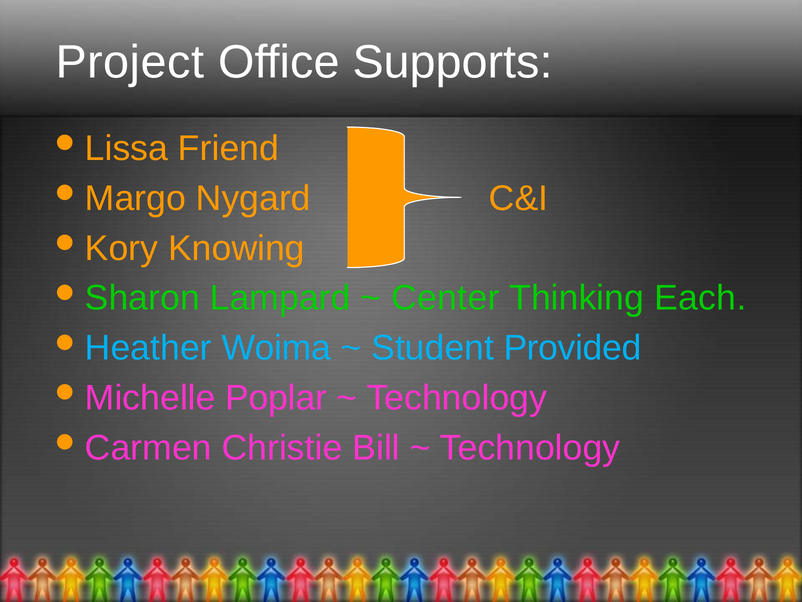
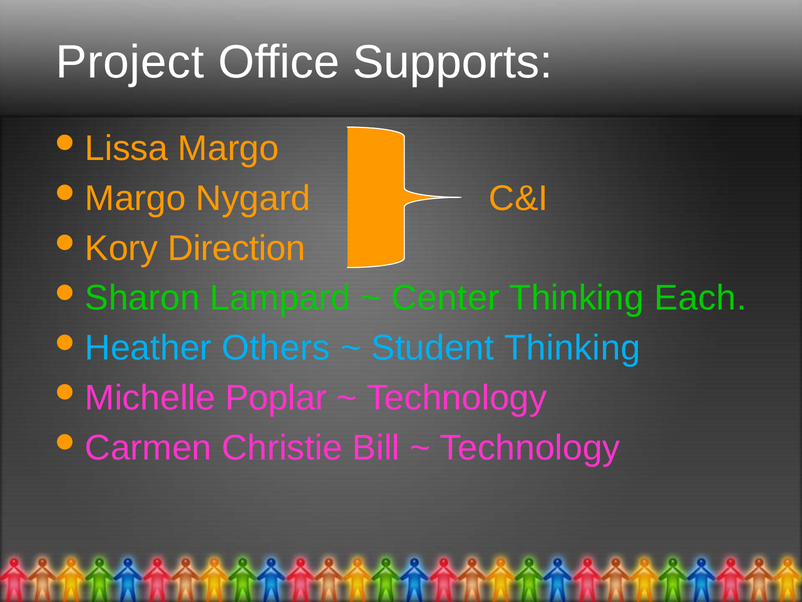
Friend: Friend -> Margo (229, 148)
Knowing: Knowing -> Direction (237, 248)
Woima: Woima -> Others (276, 348)
Student Provided: Provided -> Thinking (572, 348)
